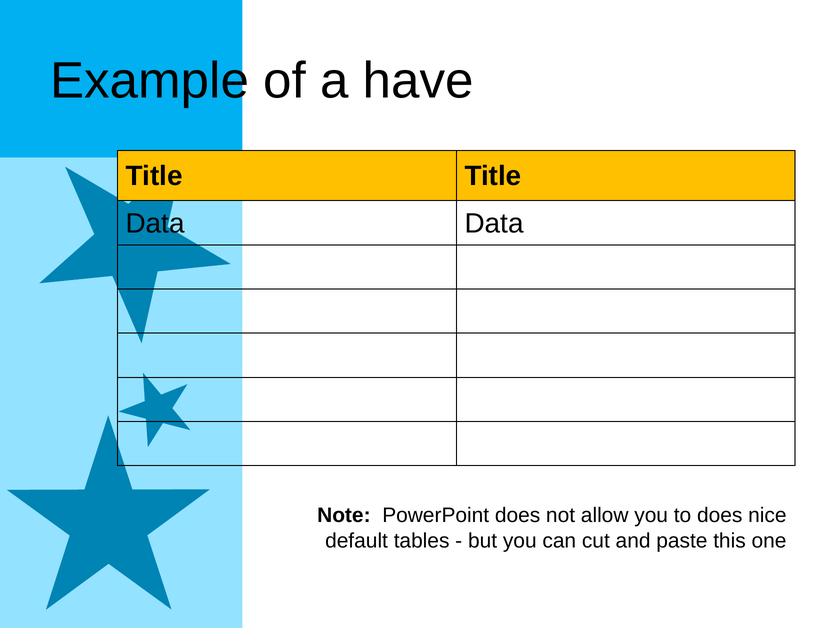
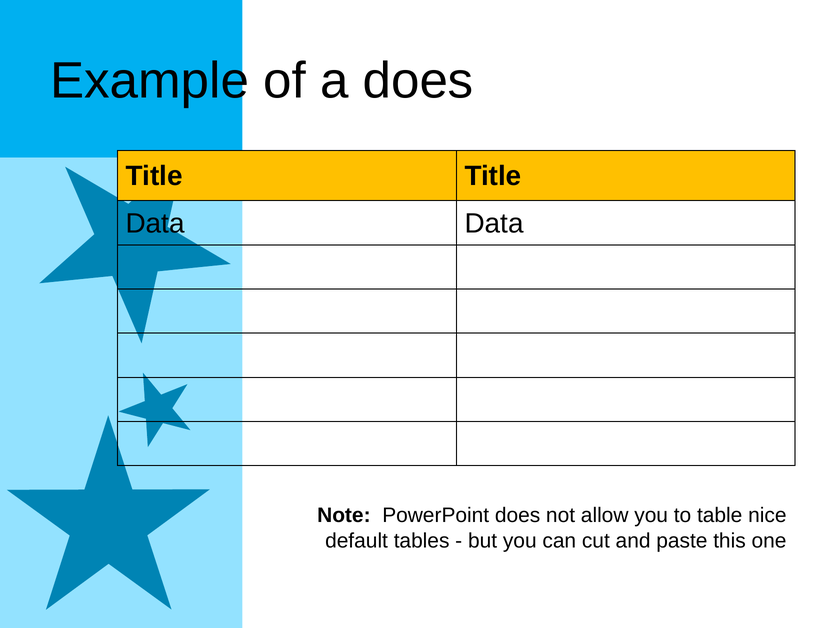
a have: have -> does (418, 81)
to does: does -> table (720, 515)
